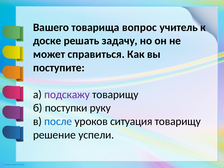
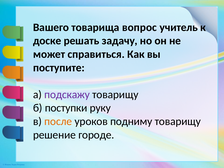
после colour: blue -> orange (58, 121)
ситуация: ситуация -> подниму (131, 121)
успели: успели -> городе (96, 135)
